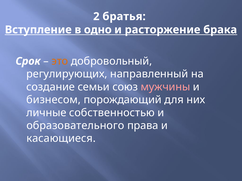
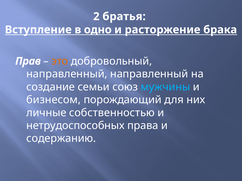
Срок: Срок -> Прав (28, 61)
регулирующих: регулирующих -> направленный (67, 74)
мужчины colour: pink -> light blue (165, 87)
образовательного: образовательного -> нетрудоспособных (75, 126)
касающиеся: касающиеся -> содержанию (61, 139)
